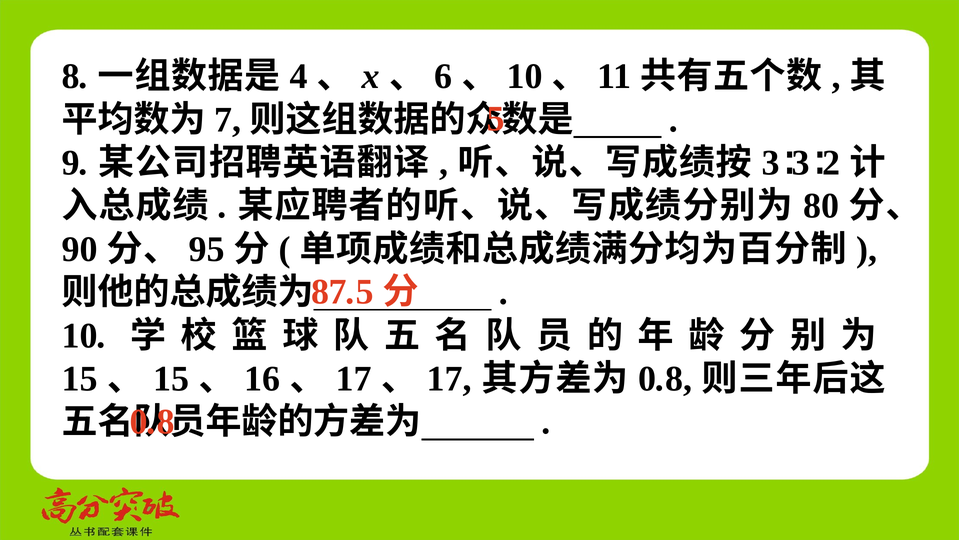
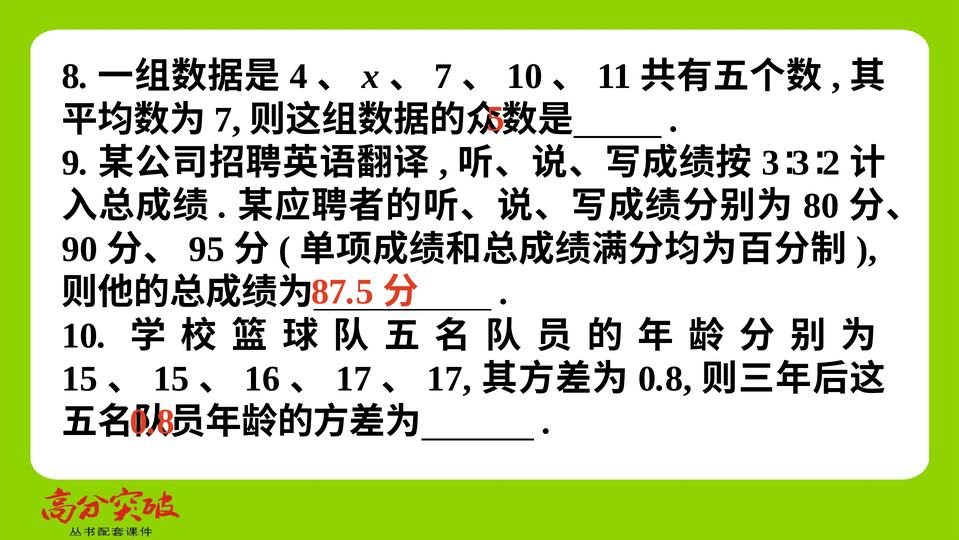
6: 6 -> 7 (443, 76)
